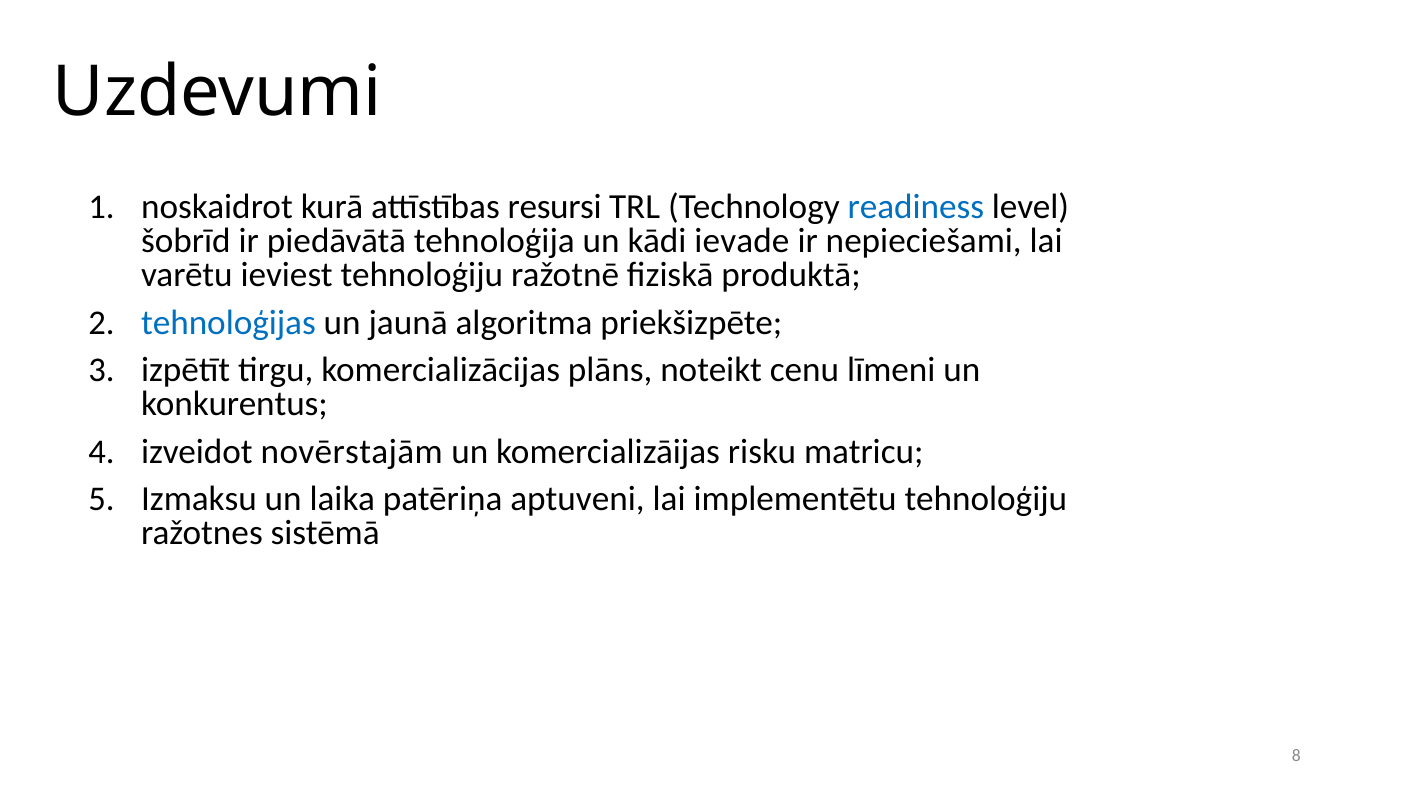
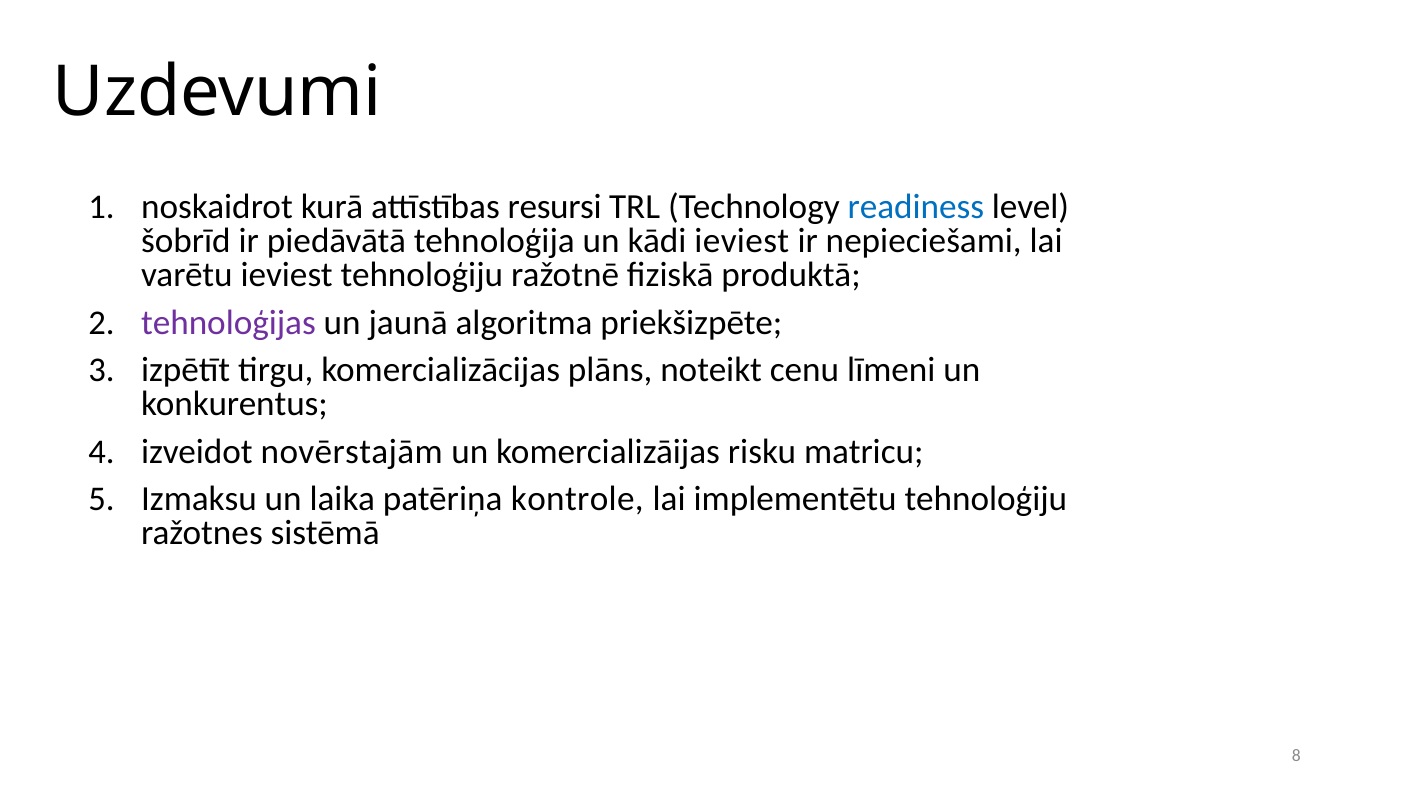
kādi ievade: ievade -> ieviest (742, 241)
tehnoloģijas colour: blue -> purple (228, 323)
aptuveni: aptuveni -> kontrole (577, 499)
